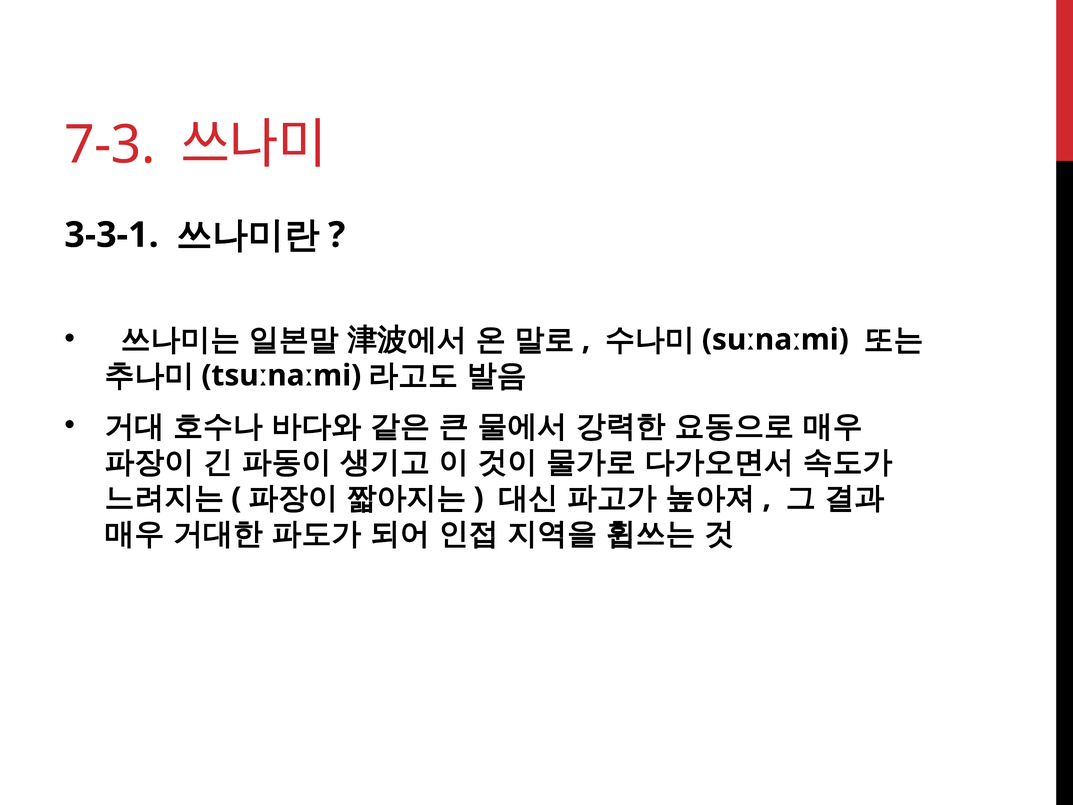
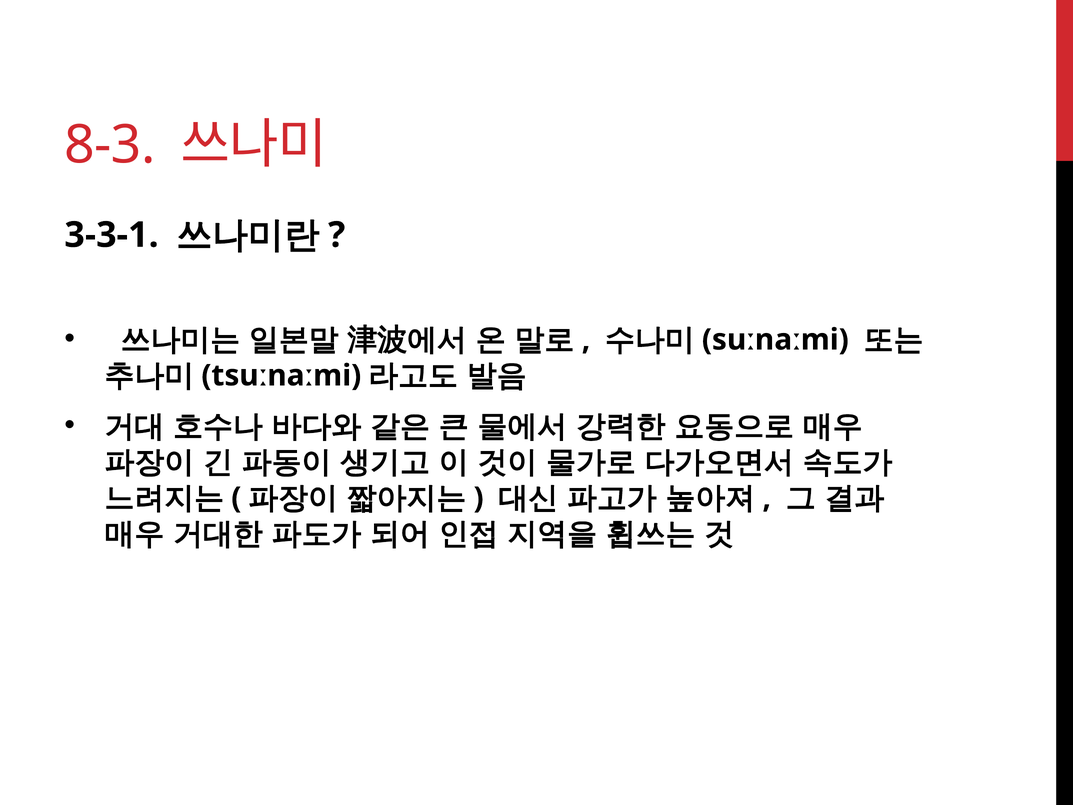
7-3: 7-3 -> 8-3 (110, 145)
